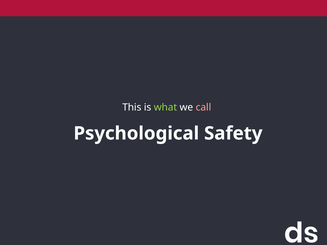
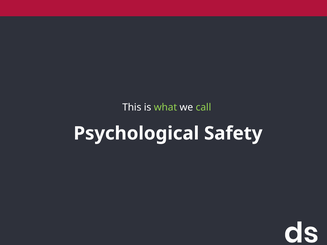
call colour: pink -> light green (203, 107)
